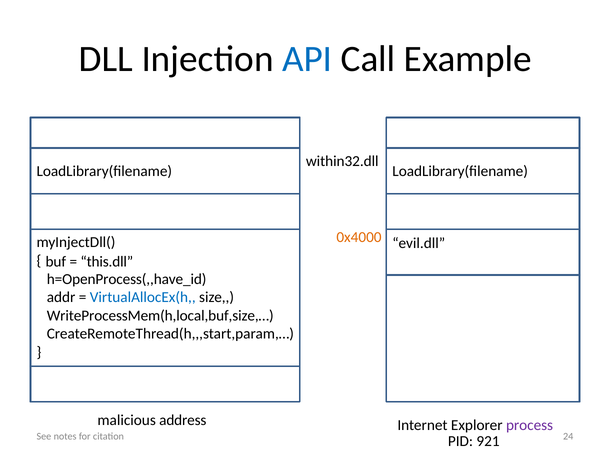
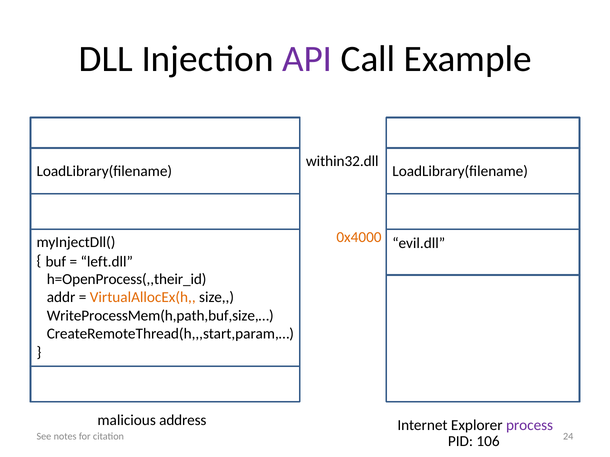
API colour: blue -> purple (307, 59)
this.dll: this.dll -> left.dll (107, 262)
h=OpenProcess(,,have_id: h=OpenProcess(,,have_id -> h=OpenProcess(,,their_id (127, 279)
VirtualAllocEx(h colour: blue -> orange (143, 298)
WriteProcessMem(h,local,buf,size,…: WriteProcessMem(h,local,buf,size,… -> WriteProcessMem(h,path,buf,size,… (160, 316)
921: 921 -> 106 (488, 442)
